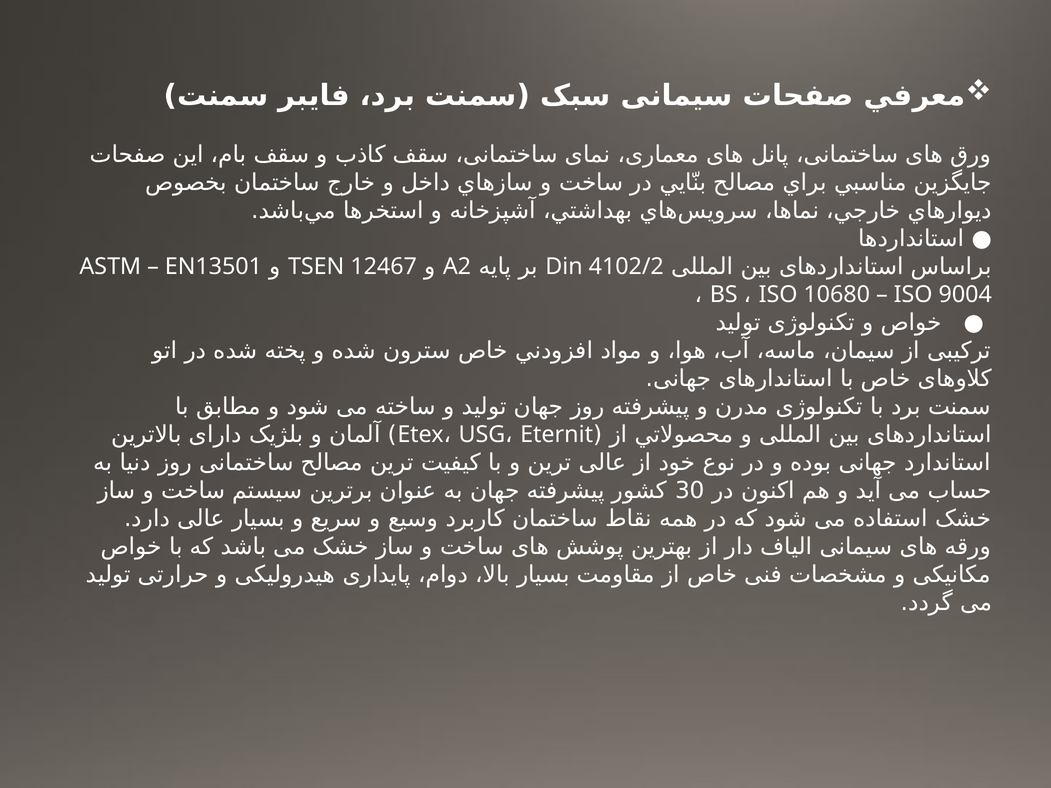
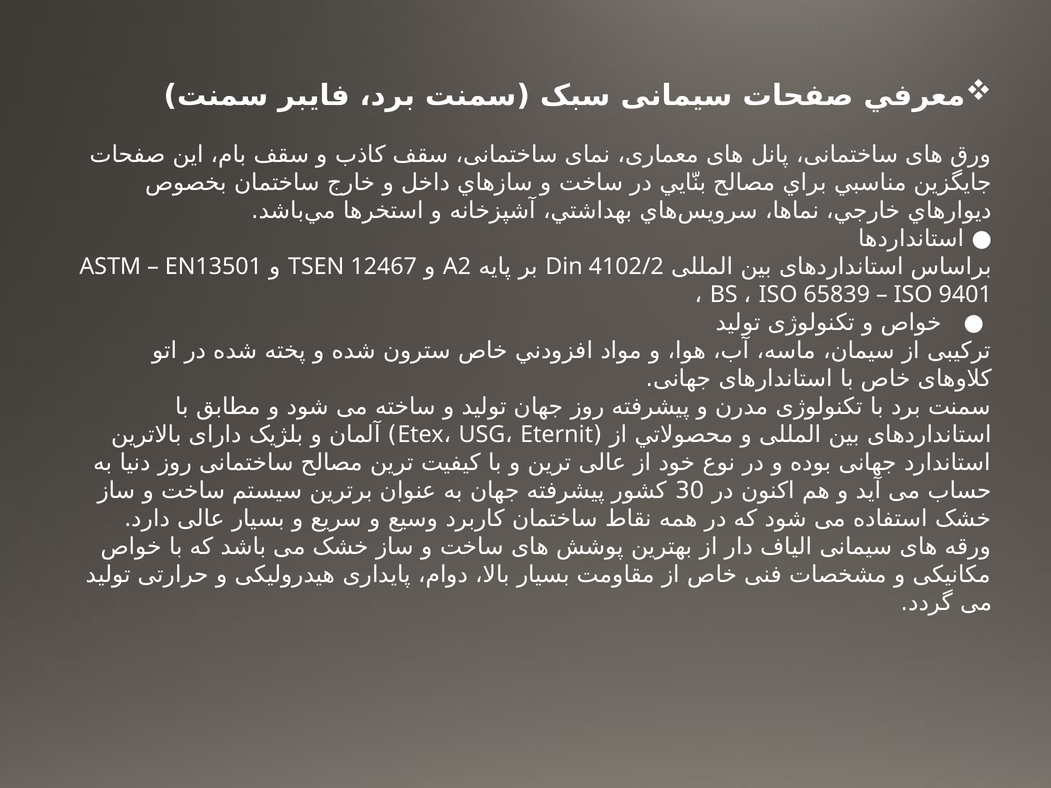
10680: 10680 -> 65839 (837, 295)
9004: 9004 -> 9401 (965, 295)
